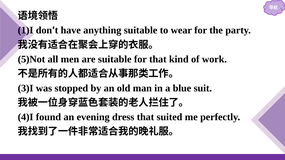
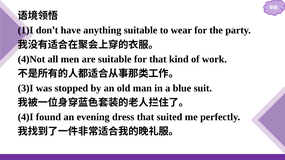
5)Not: 5)Not -> 4)Not (31, 59)
